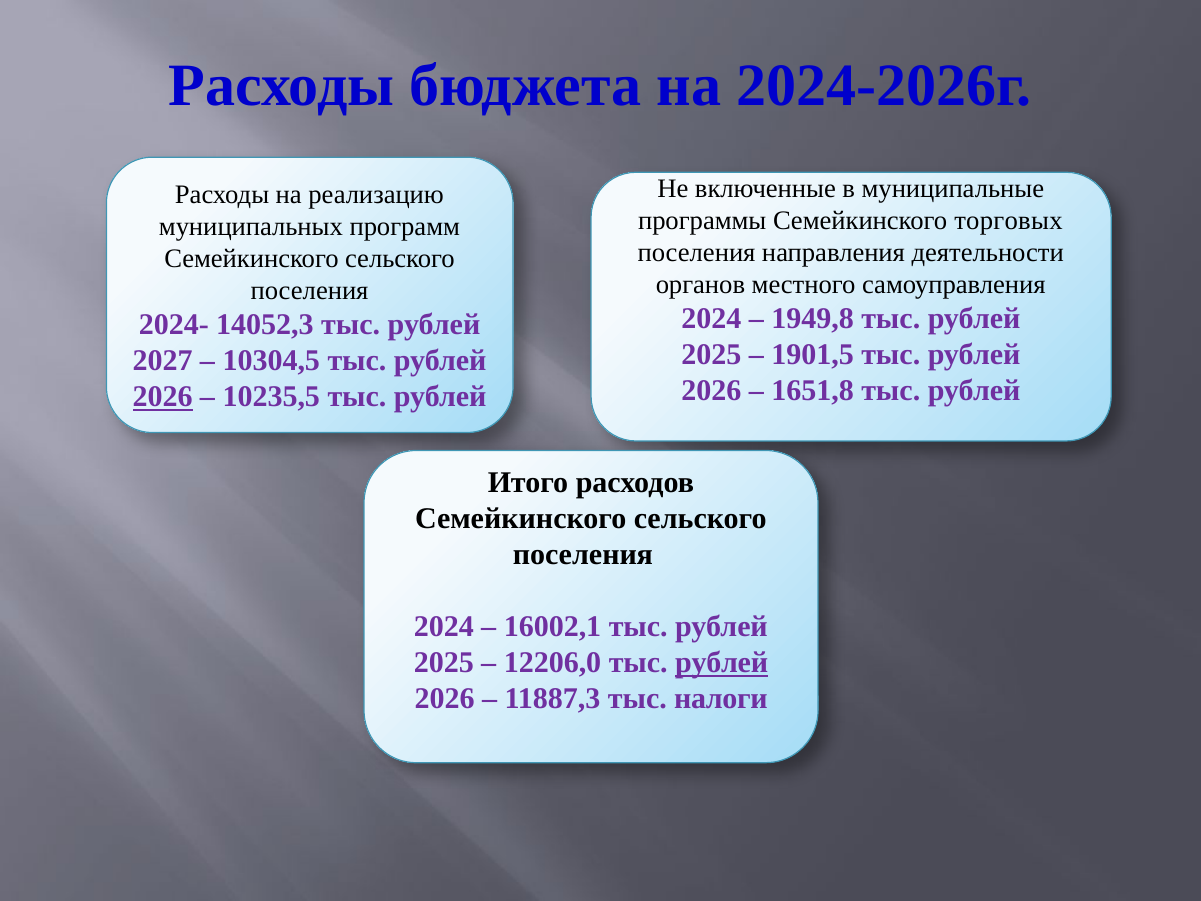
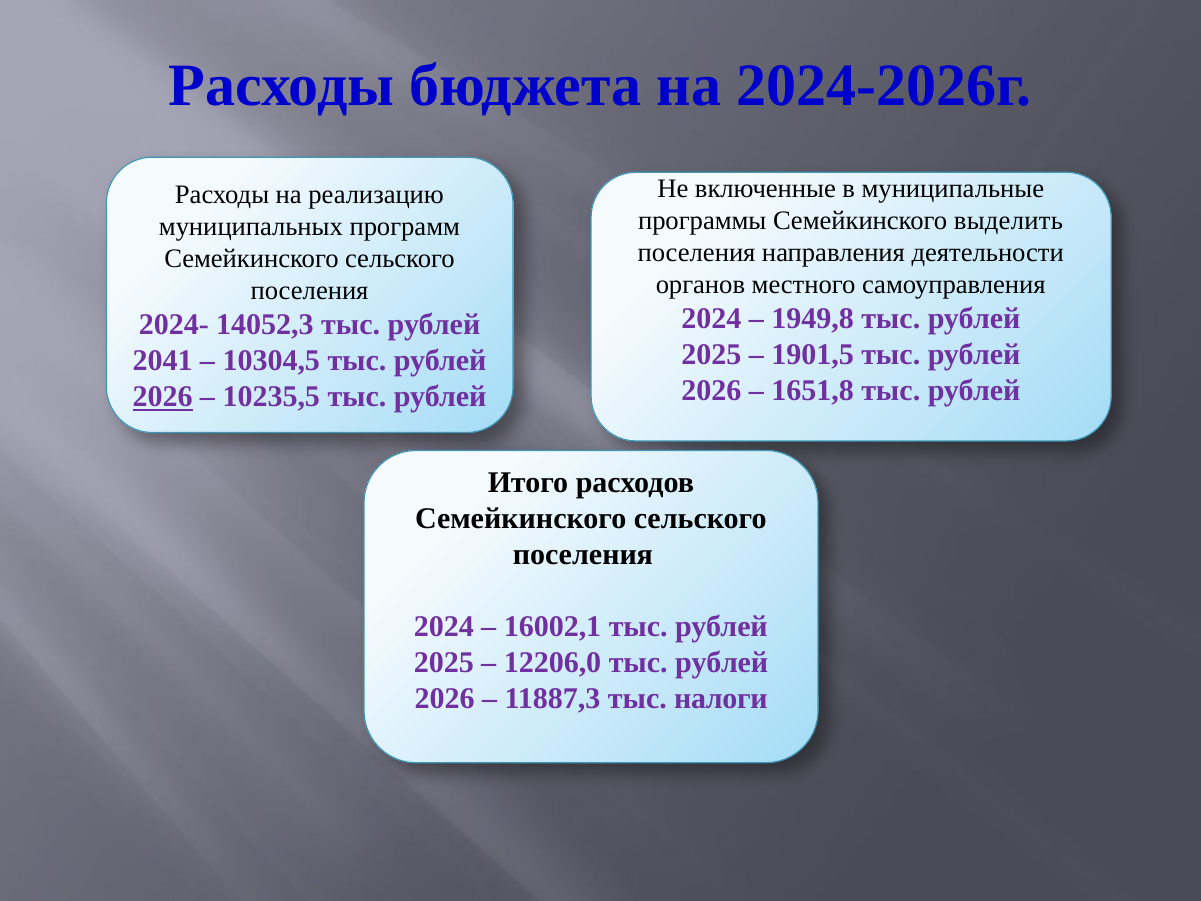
торговых: торговых -> выделить (1008, 220)
2027: 2027 -> 2041 (163, 361)
рублей underline: present -> none (722, 663)
